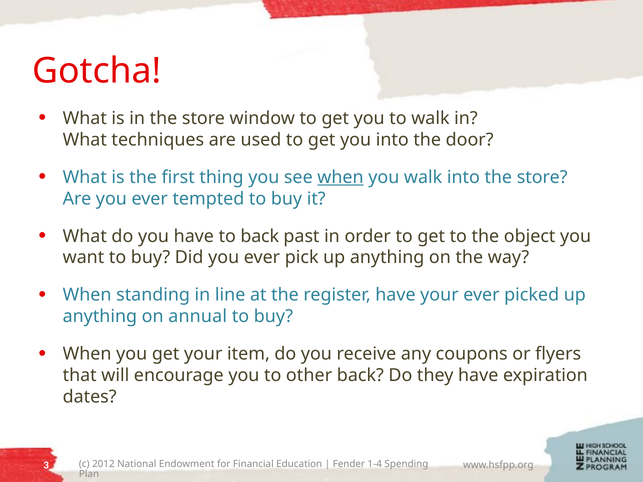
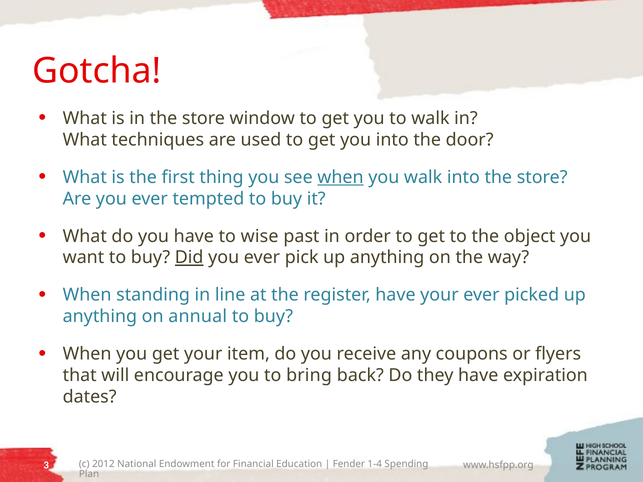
to back: back -> wise (260, 236)
Did underline: none -> present (189, 258)
other: other -> bring (309, 376)
